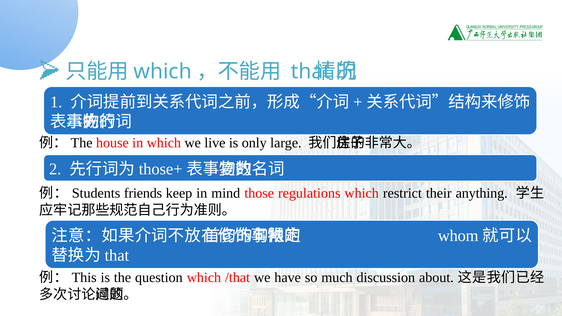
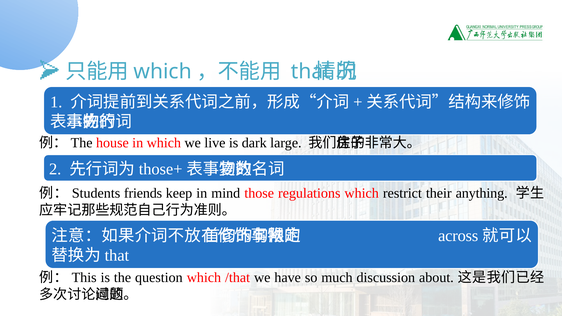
only: only -> dark (254, 143)
whom: whom -> across (458, 236)
